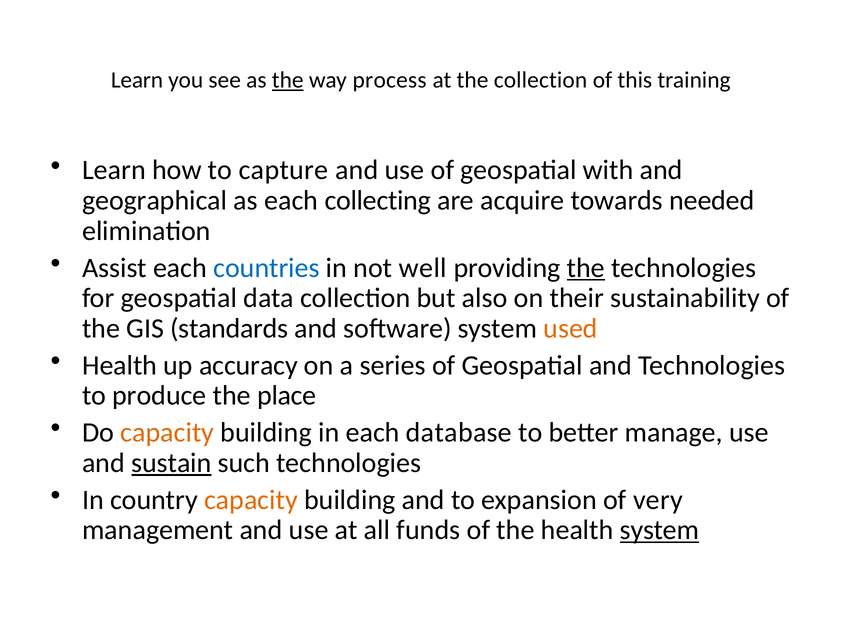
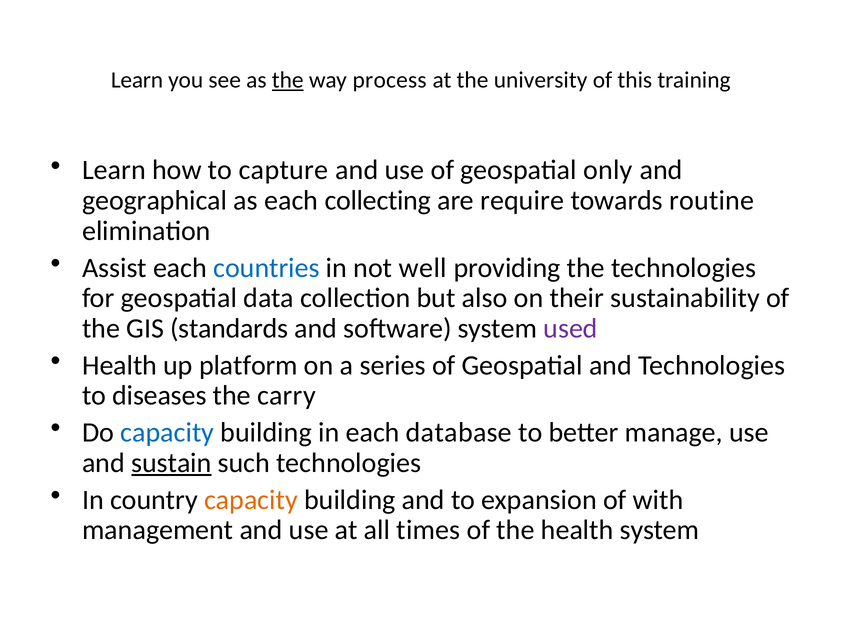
the collection: collection -> university (541, 80)
with: with -> only (608, 170)
acquire: acquire -> require (522, 201)
needed: needed -> routine (712, 201)
the underline: present -> none (586, 268)
used colour: orange -> purple (570, 329)
accuracy: accuracy -> platform (248, 366)
produce: produce -> diseases (159, 396)
place: place -> carry (286, 396)
capacity colour: orange -> blue (167, 433)
very: very -> with (658, 500)
funds: funds -> times (428, 531)
system underline: present -> none (660, 531)
